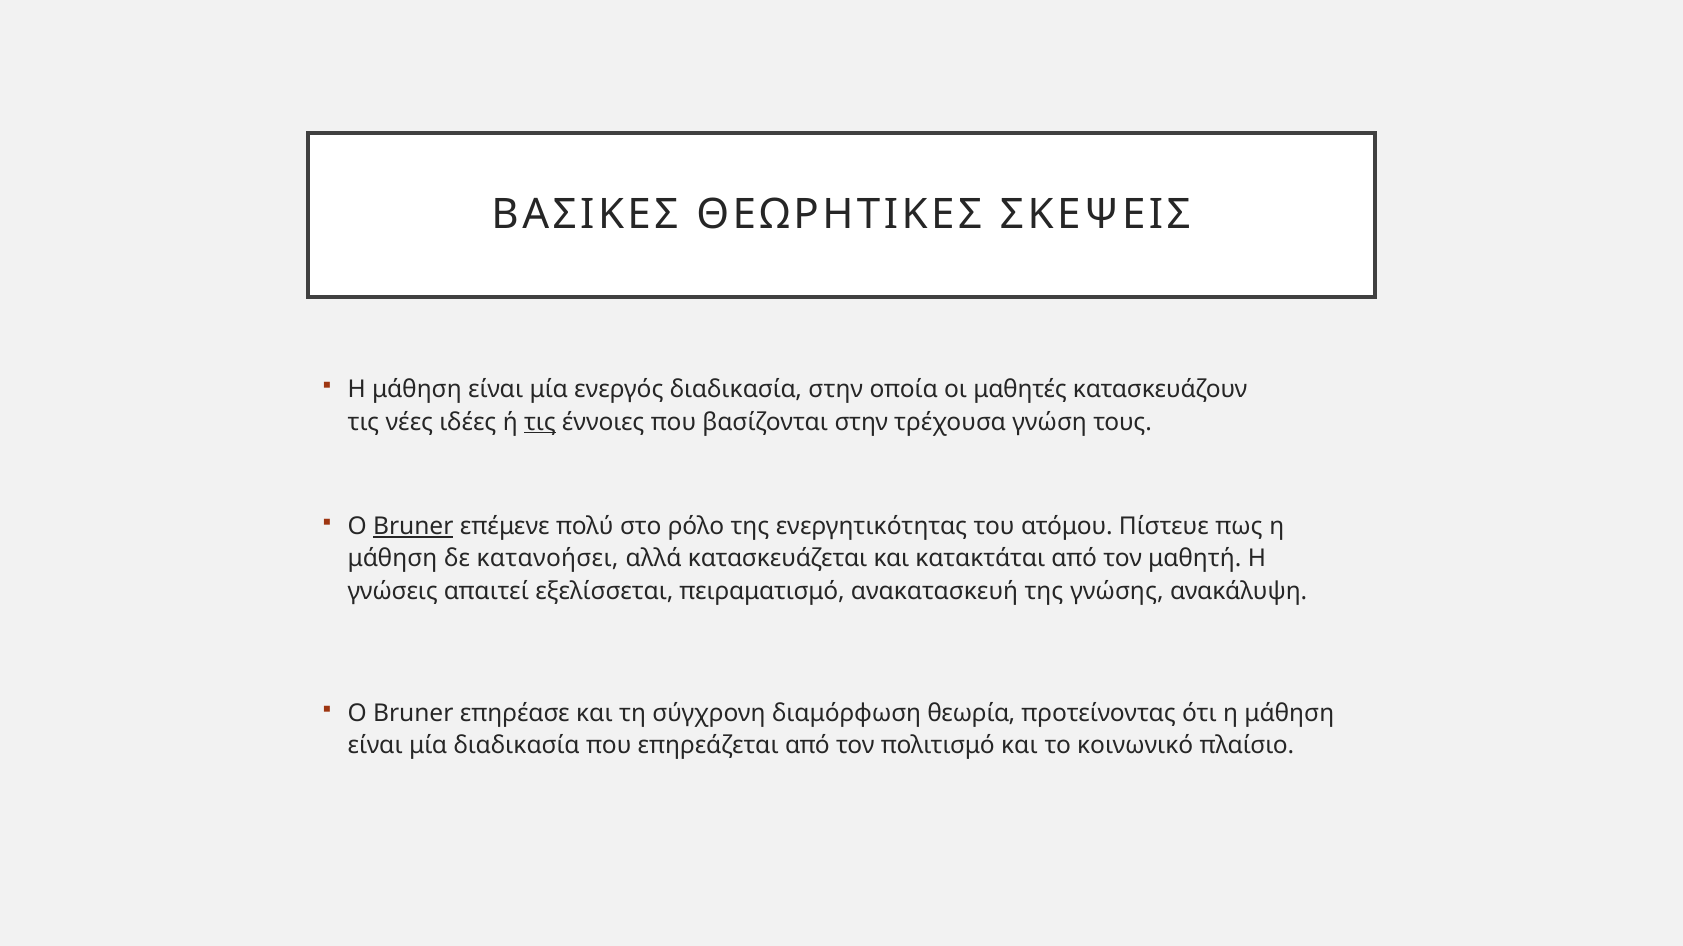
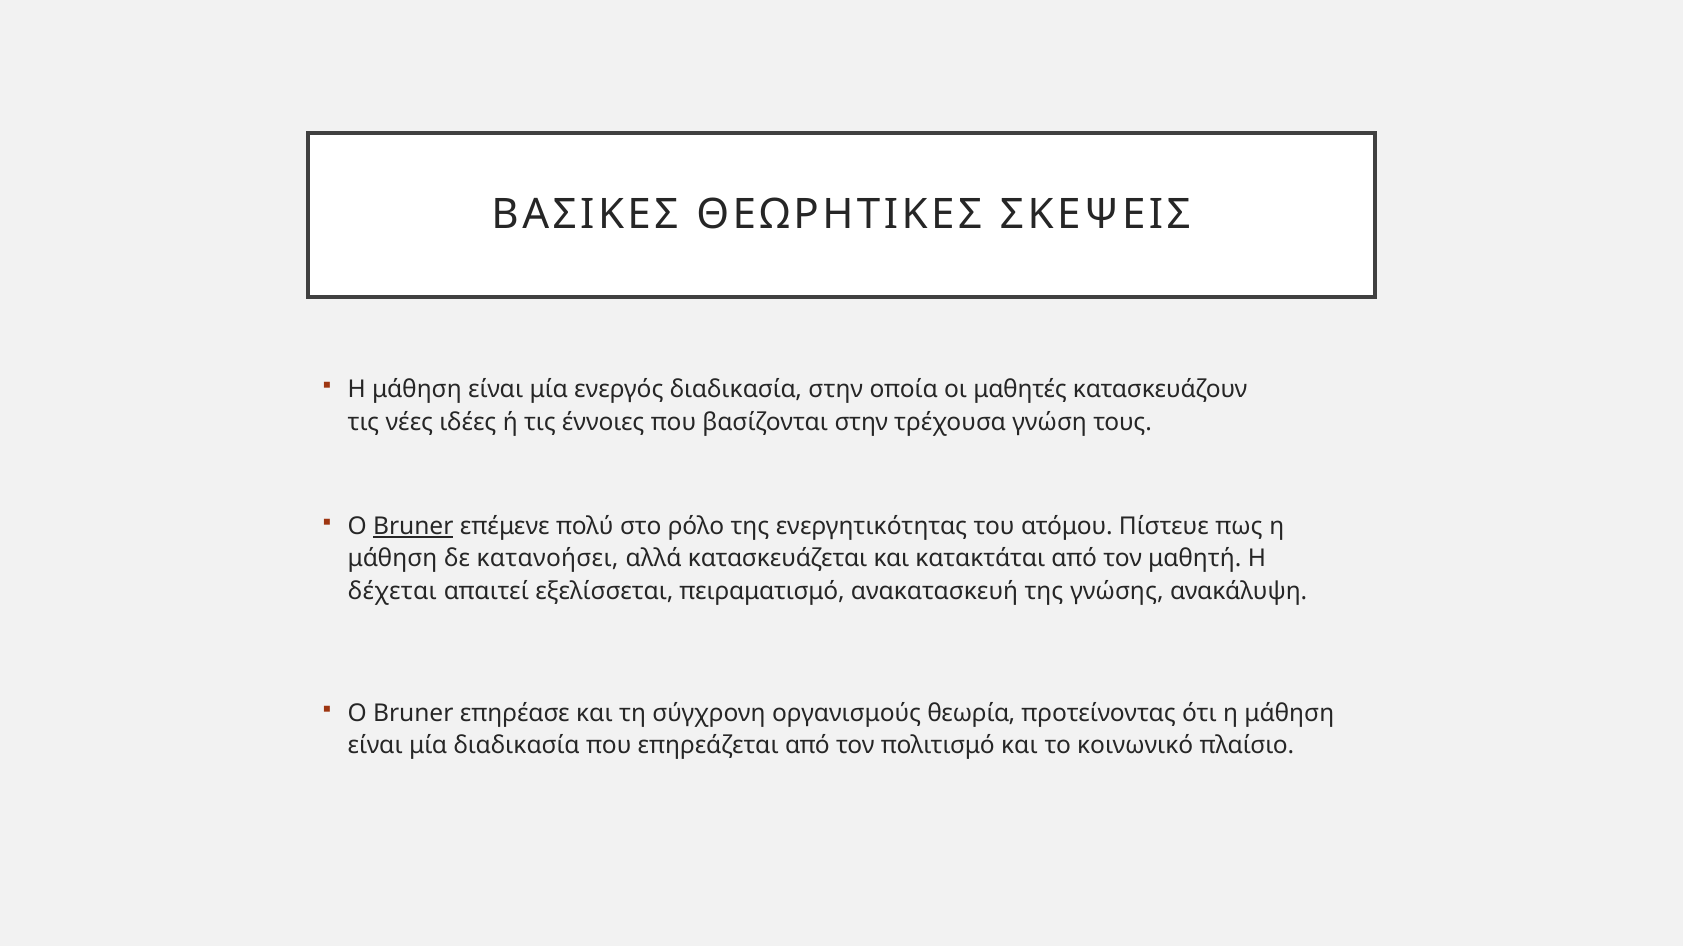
τις underline: present -> none (540, 422)
γνώσεις: γνώσεις -> δέχεται (392, 592)
διαμόρφωση: διαμόρφωση -> οργανισμούς (847, 714)
